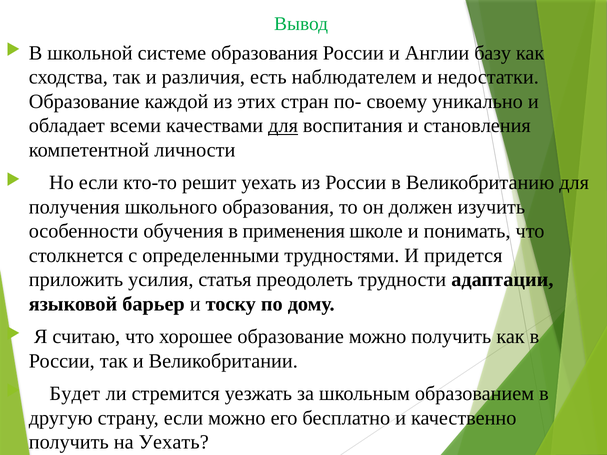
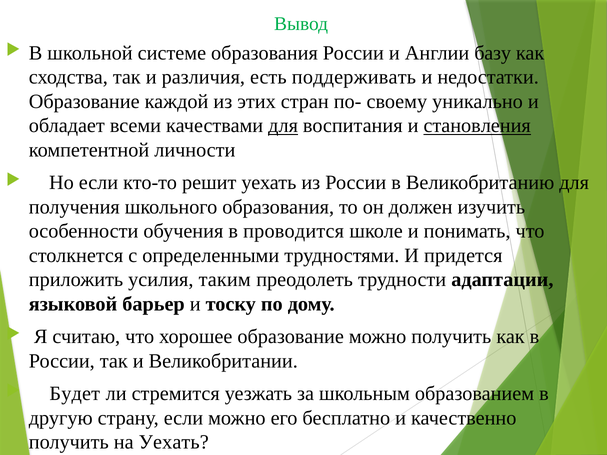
наблюдателем: наблюдателем -> поддерживать (354, 77)
становления underline: none -> present (477, 126)
применения: применения -> проводится (294, 231)
статья: статья -> таким (225, 280)
